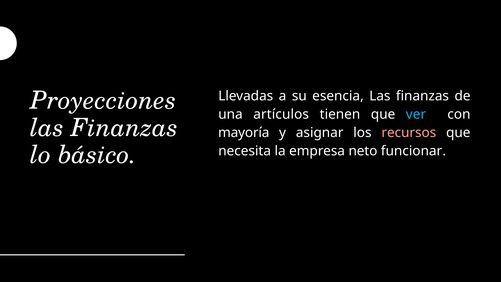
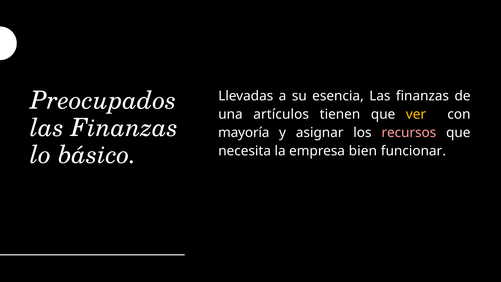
Proyecciones: Proyecciones -> Preocupados (103, 101)
ver colour: light blue -> yellow (416, 114)
neto: neto -> bien (363, 151)
